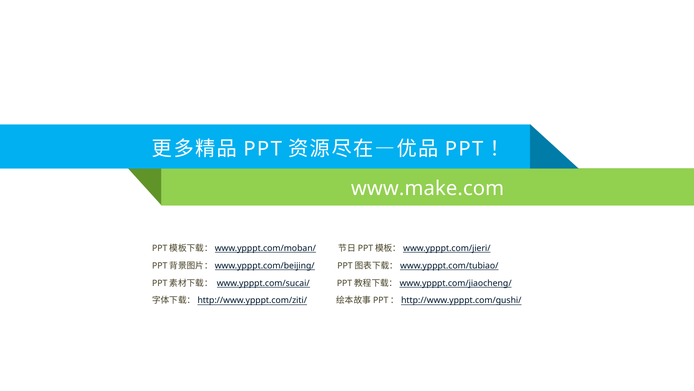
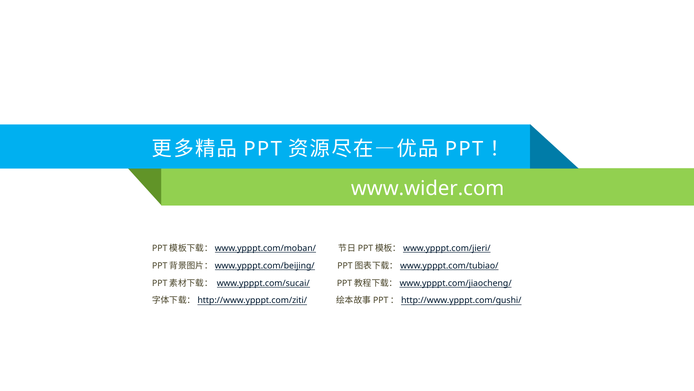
www.make.com: www.make.com -> www.wider.com (428, 188)
